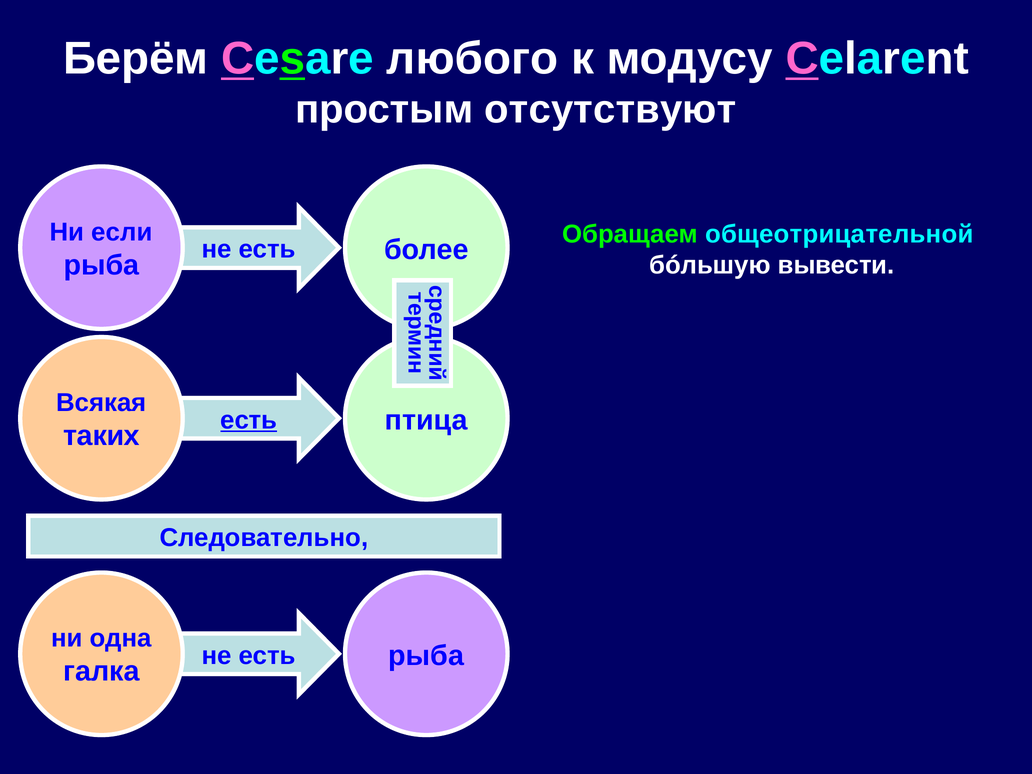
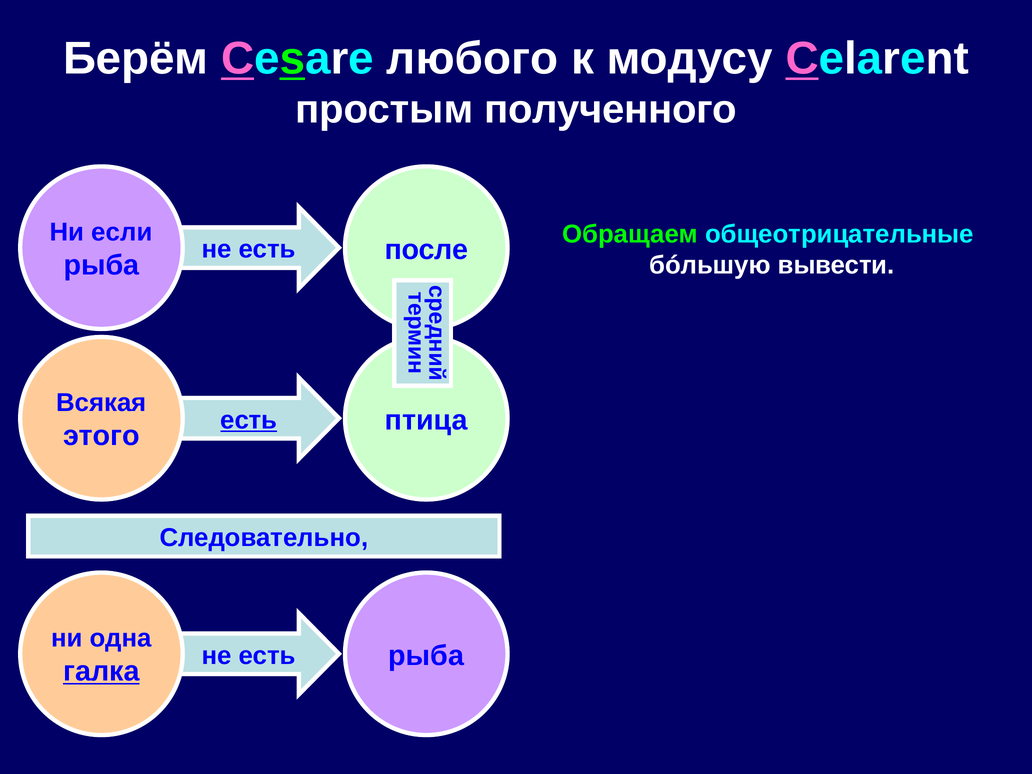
отсутствуют: отсутствуют -> полученного (611, 110)
общеотрицательной: общеотрицательной -> общеотрицательные (839, 234)
более: более -> после (426, 250)
таких: таких -> этого (101, 436)
галка underline: none -> present (101, 671)
